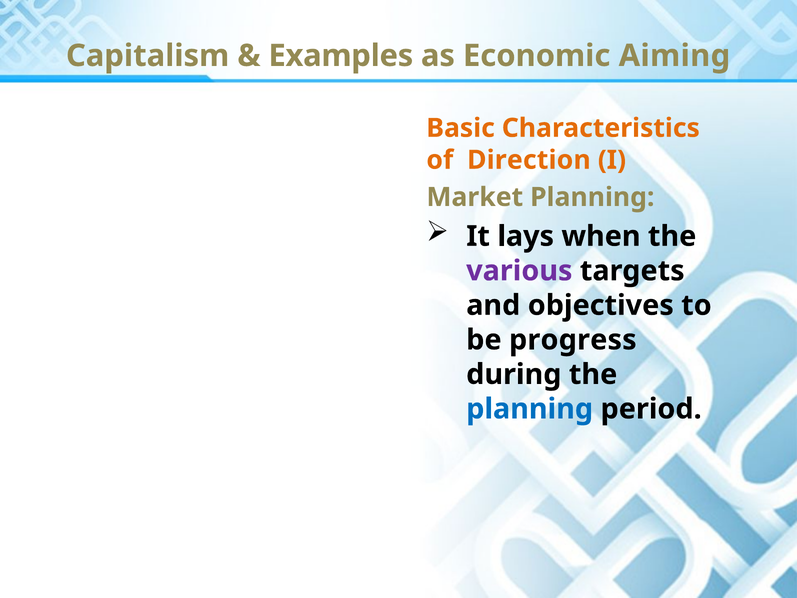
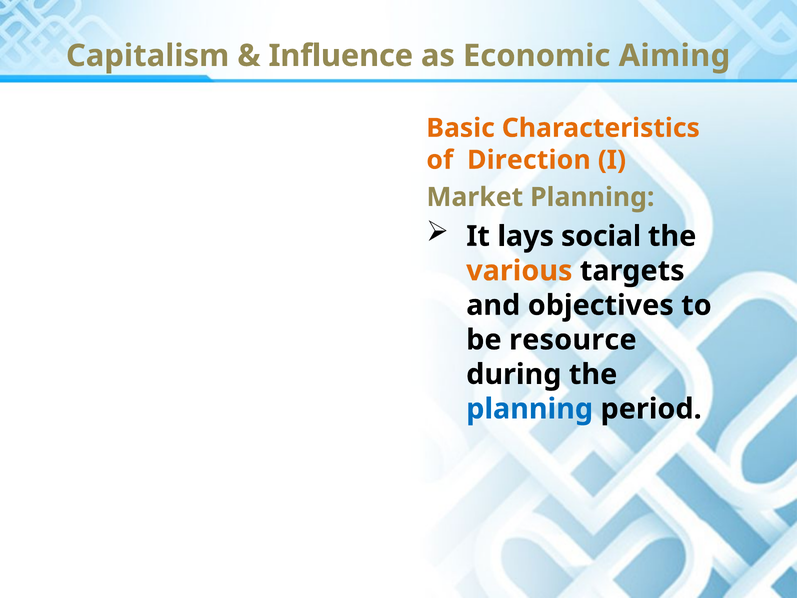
Examples: Examples -> Influence (341, 56)
when: when -> social (601, 236)
various colour: purple -> orange (519, 271)
progress: progress -> resource (573, 340)
